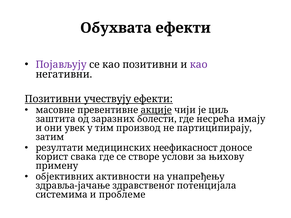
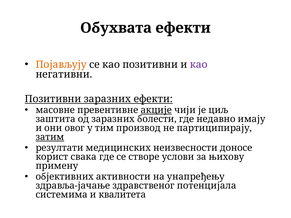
Појављују colour: purple -> orange (61, 65)
Позитивни учествују: учествују -> заразних (107, 99)
несрећа: несрећа -> недавно (216, 119)
увек: увек -> овог (75, 128)
затим underline: none -> present (50, 137)
неефикасност: неефикасност -> неизвесности (185, 148)
проблеме: проблеме -> квалитета (122, 195)
